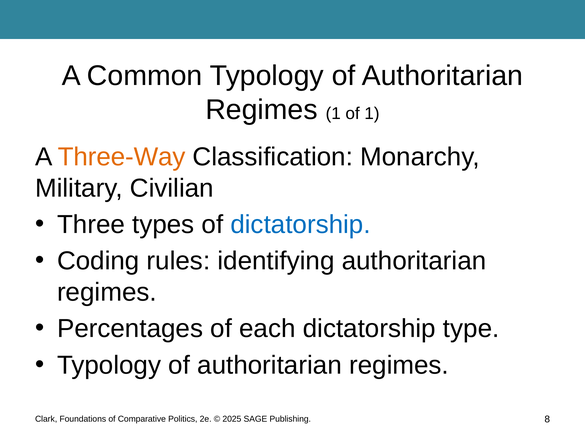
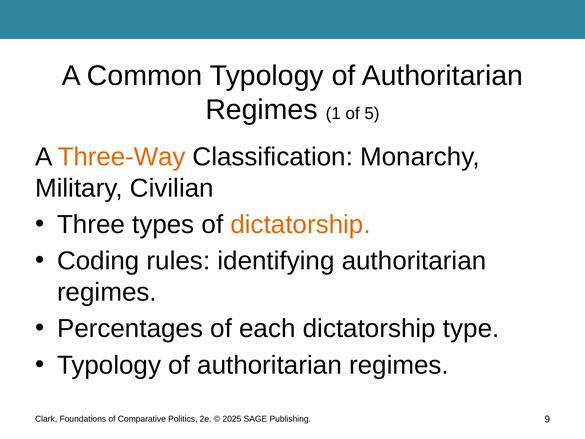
of 1: 1 -> 5 (372, 113)
dictatorship colour: blue -> orange (301, 224)
8: 8 -> 9 (547, 419)
